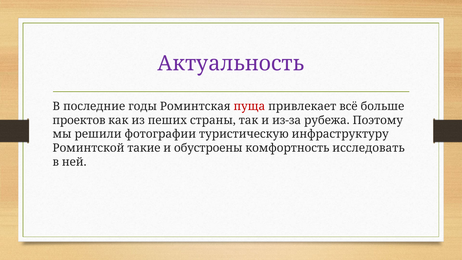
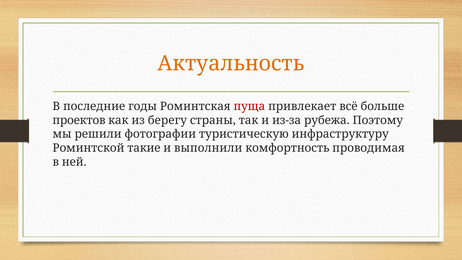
Актуальность colour: purple -> orange (231, 63)
пеших: пеших -> берегу (167, 120)
обустроены: обустроены -> выполнили (208, 148)
исследовать: исследовать -> проводимая (369, 148)
